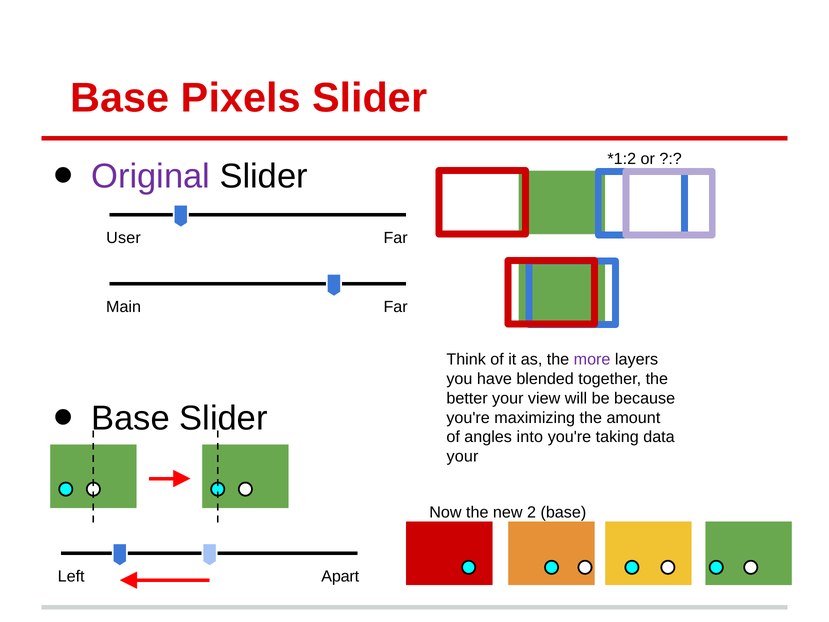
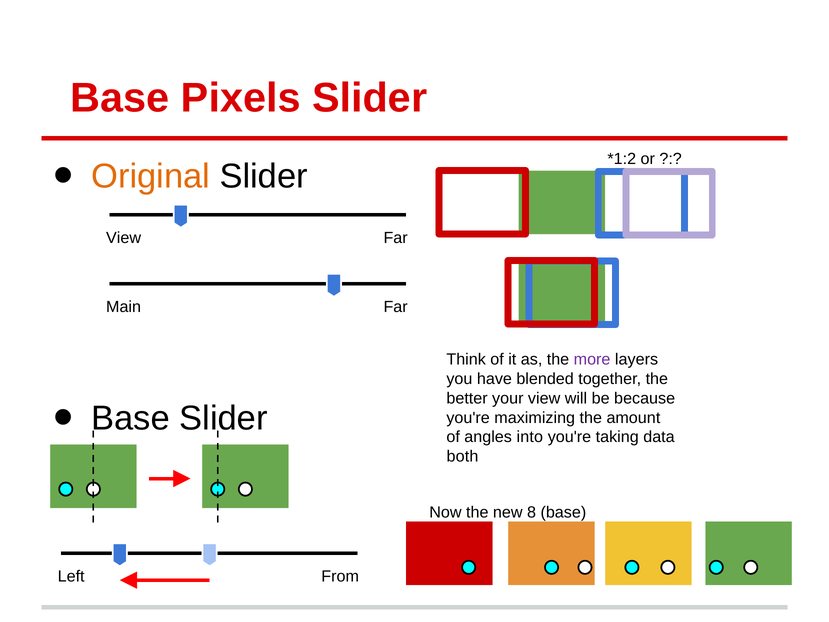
Original colour: purple -> orange (151, 177)
User: User -> View (124, 238)
your: your -> both (462, 456)
2: 2 -> 8 (532, 512)
Apart: Apart -> From (340, 576)
